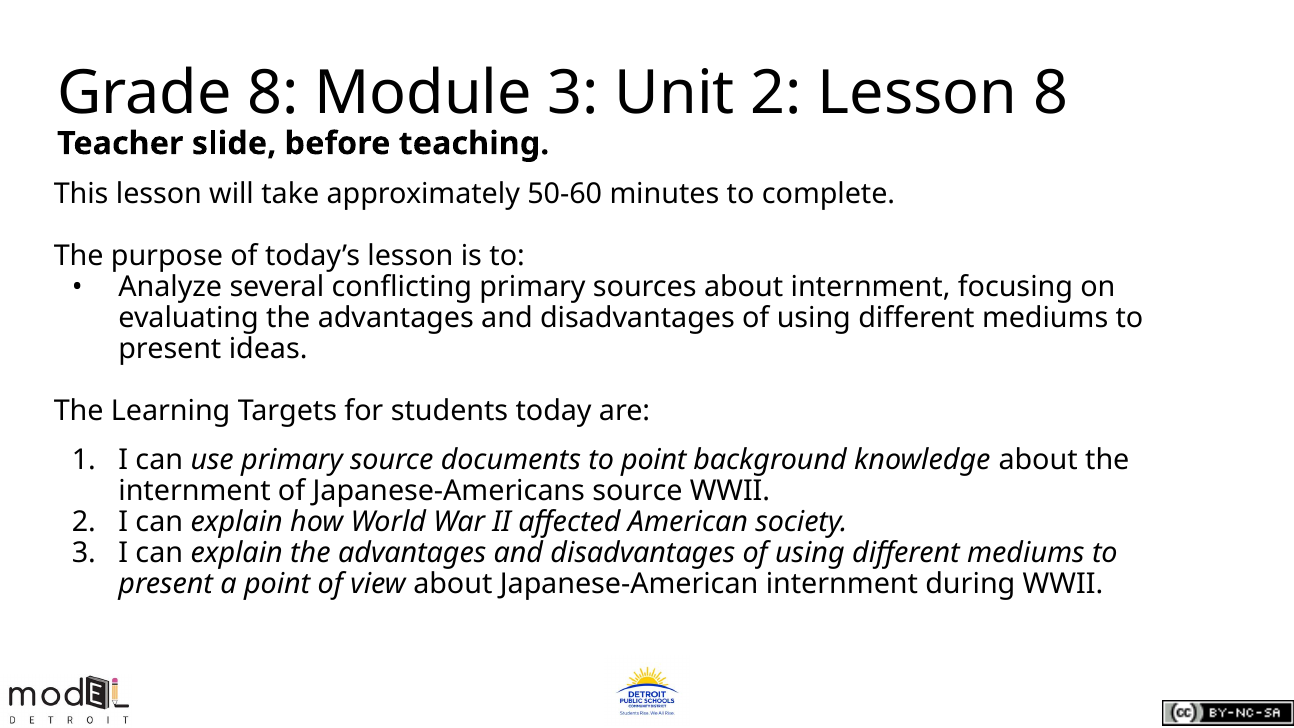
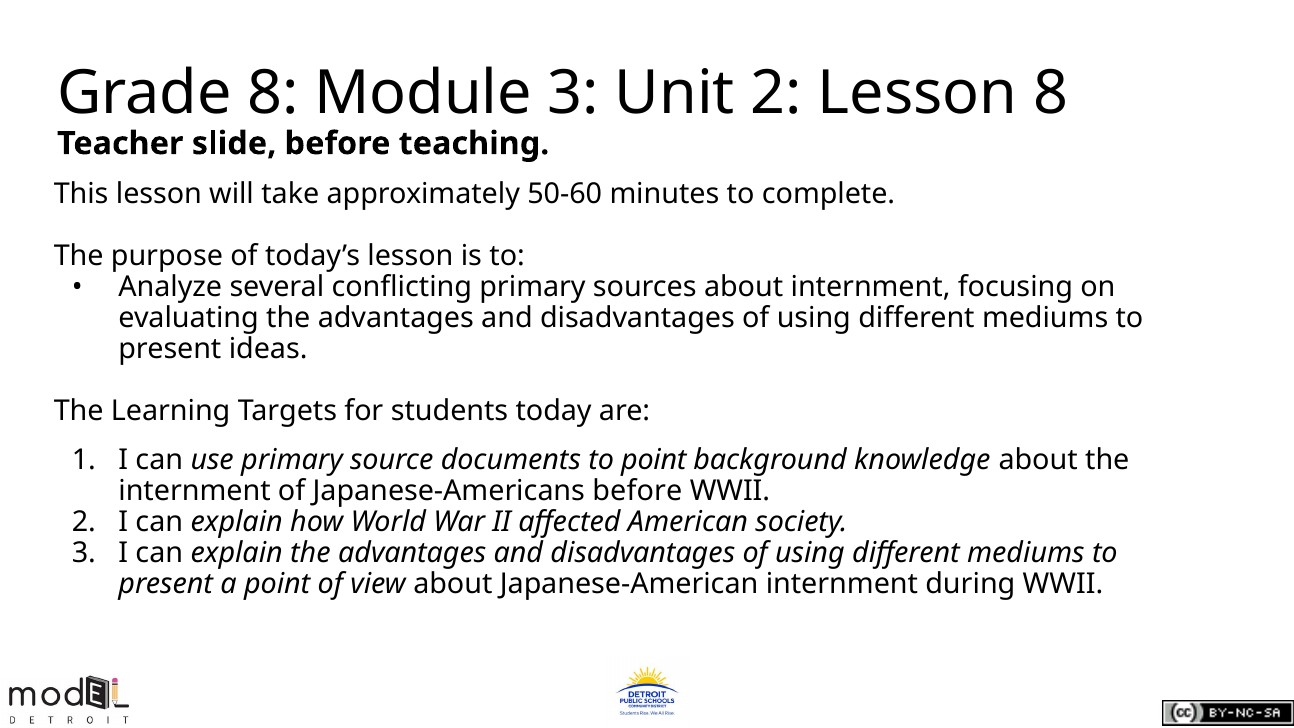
Japanese-Americans source: source -> before (637, 491)
